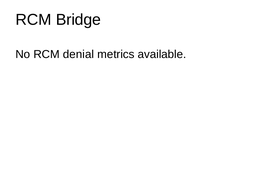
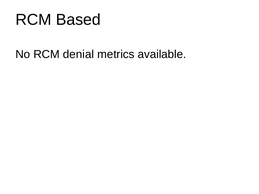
Bridge: Bridge -> Based (78, 20)
